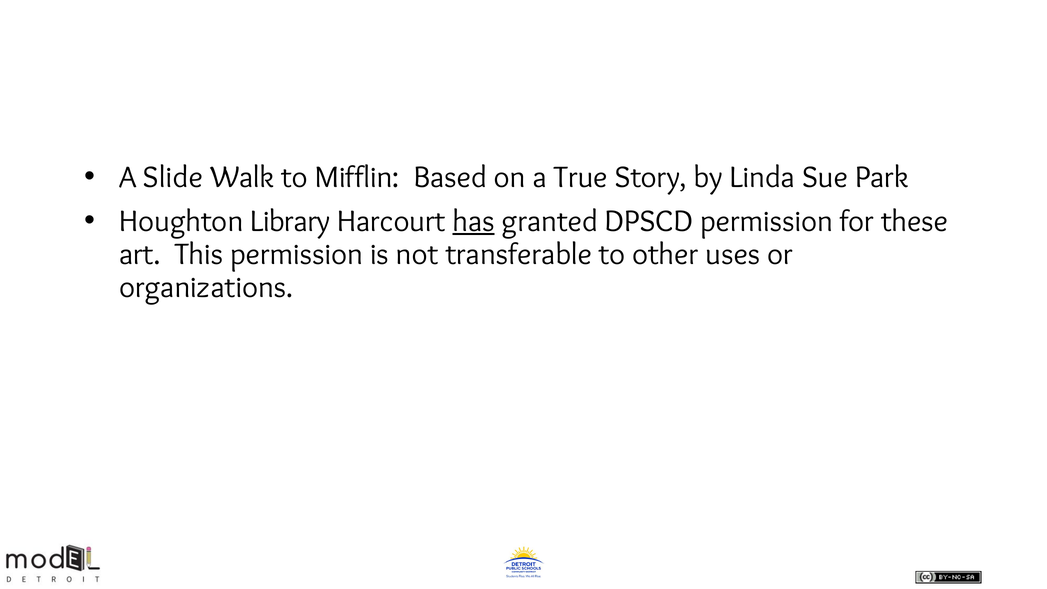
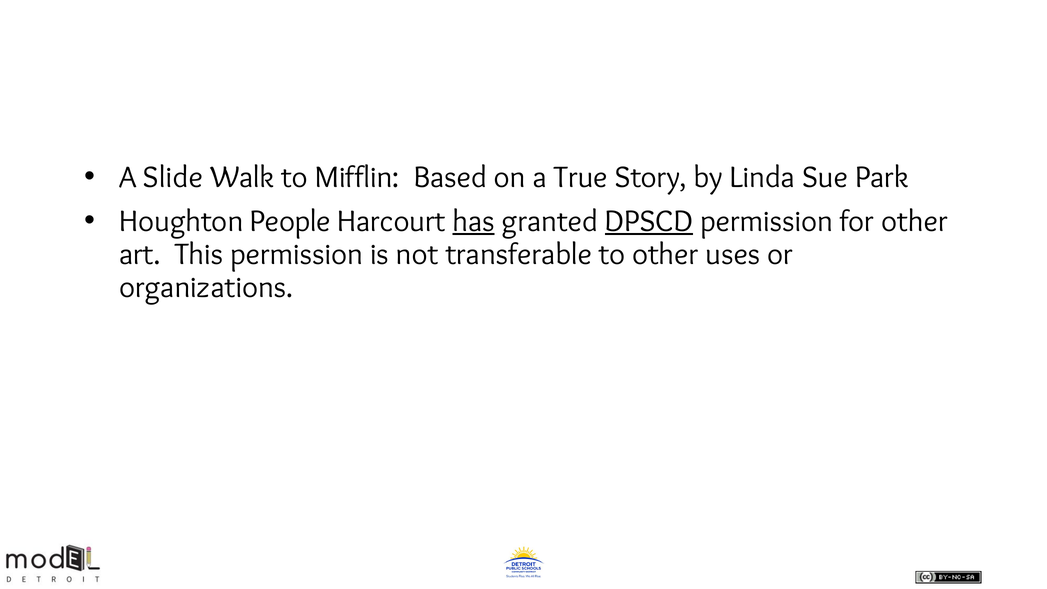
Library: Library -> People (290, 221)
DPSCD underline: none -> present (649, 221)
for these: these -> other (914, 221)
